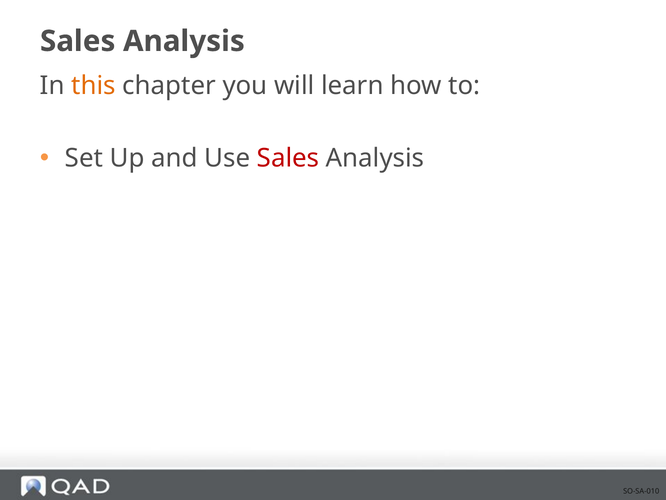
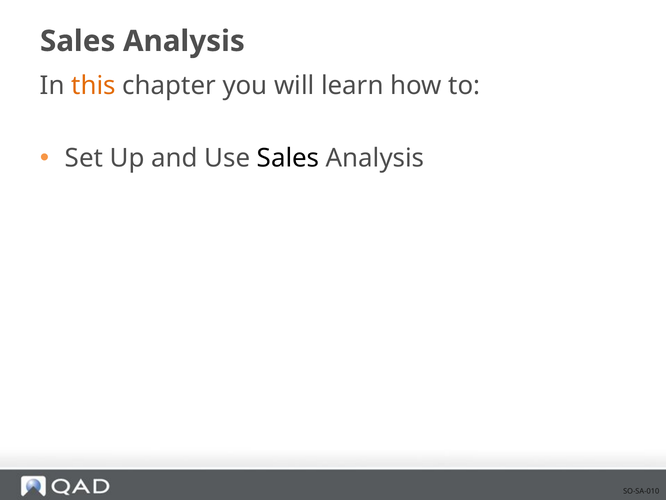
Sales colour: red -> black (288, 158)
